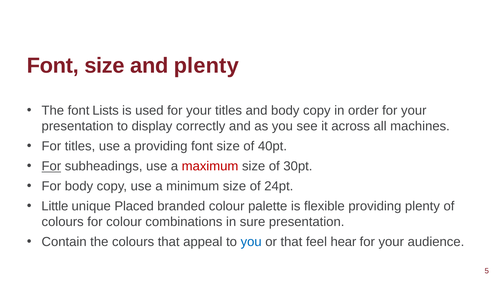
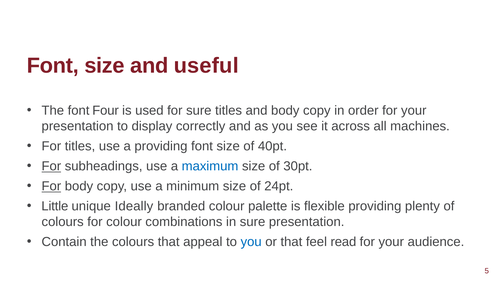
and plenty: plenty -> useful (206, 66)
Lists: Lists -> Four (106, 111)
used for your: your -> sure (199, 111)
maximum colour: red -> blue (210, 166)
For underline: none -> present (51, 187)
Placed: Placed -> Ideally (134, 207)
hear: hear -> read (343, 242)
